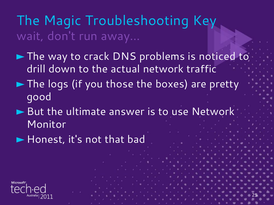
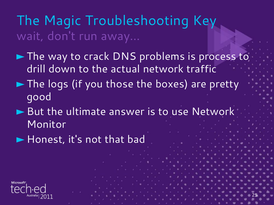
noticed: noticed -> process (217, 56)
